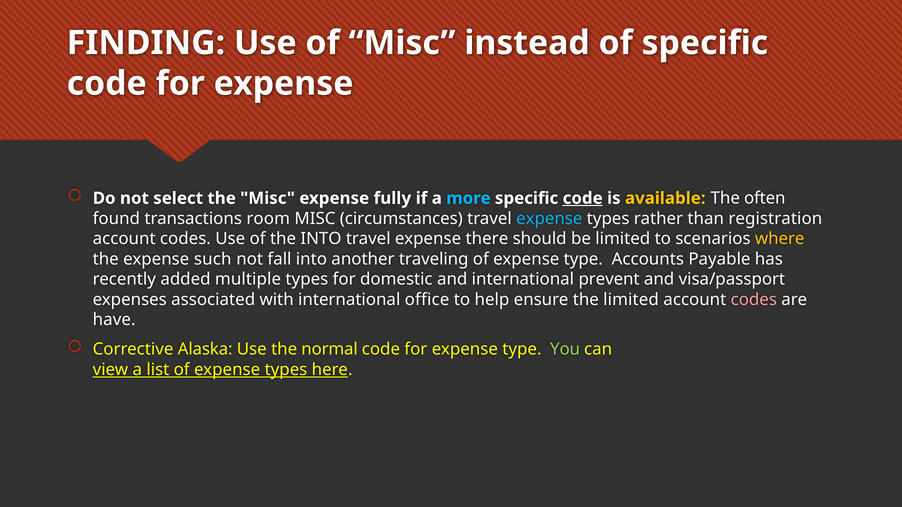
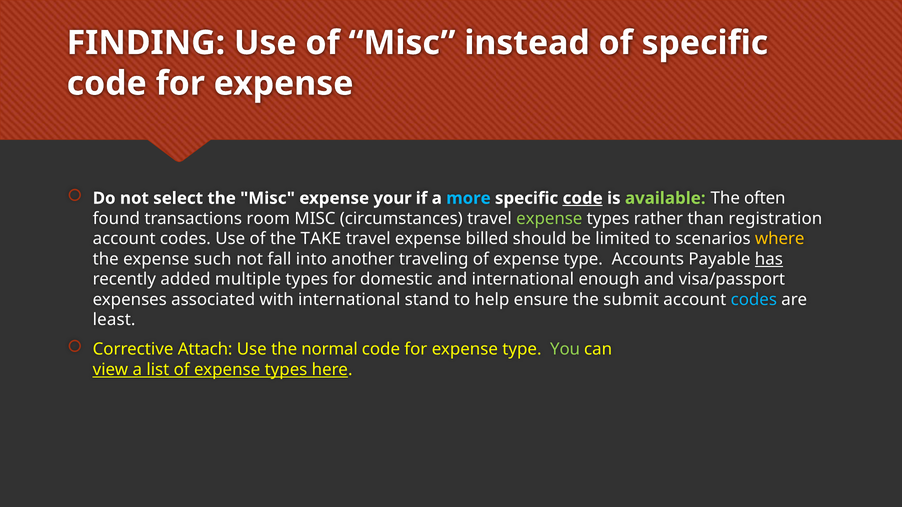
fully: fully -> your (393, 198)
available colour: yellow -> light green (665, 198)
expense colour: light blue -> light green (549, 219)
the INTO: INTO -> TAKE (321, 239)
there: there -> billed (487, 239)
has underline: none -> present (769, 259)
prevent: prevent -> enough (609, 280)
office: office -> stand (427, 300)
the limited: limited -> submit (631, 300)
codes colour: pink -> light blue (754, 300)
have: have -> least (114, 320)
Alaska: Alaska -> Attach (205, 349)
